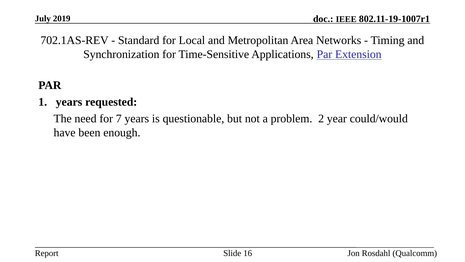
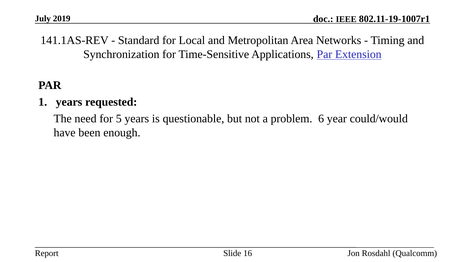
702.1AS-REV: 702.1AS-REV -> 141.1AS-REV (75, 40)
7: 7 -> 5 (119, 118)
2: 2 -> 6 (321, 118)
